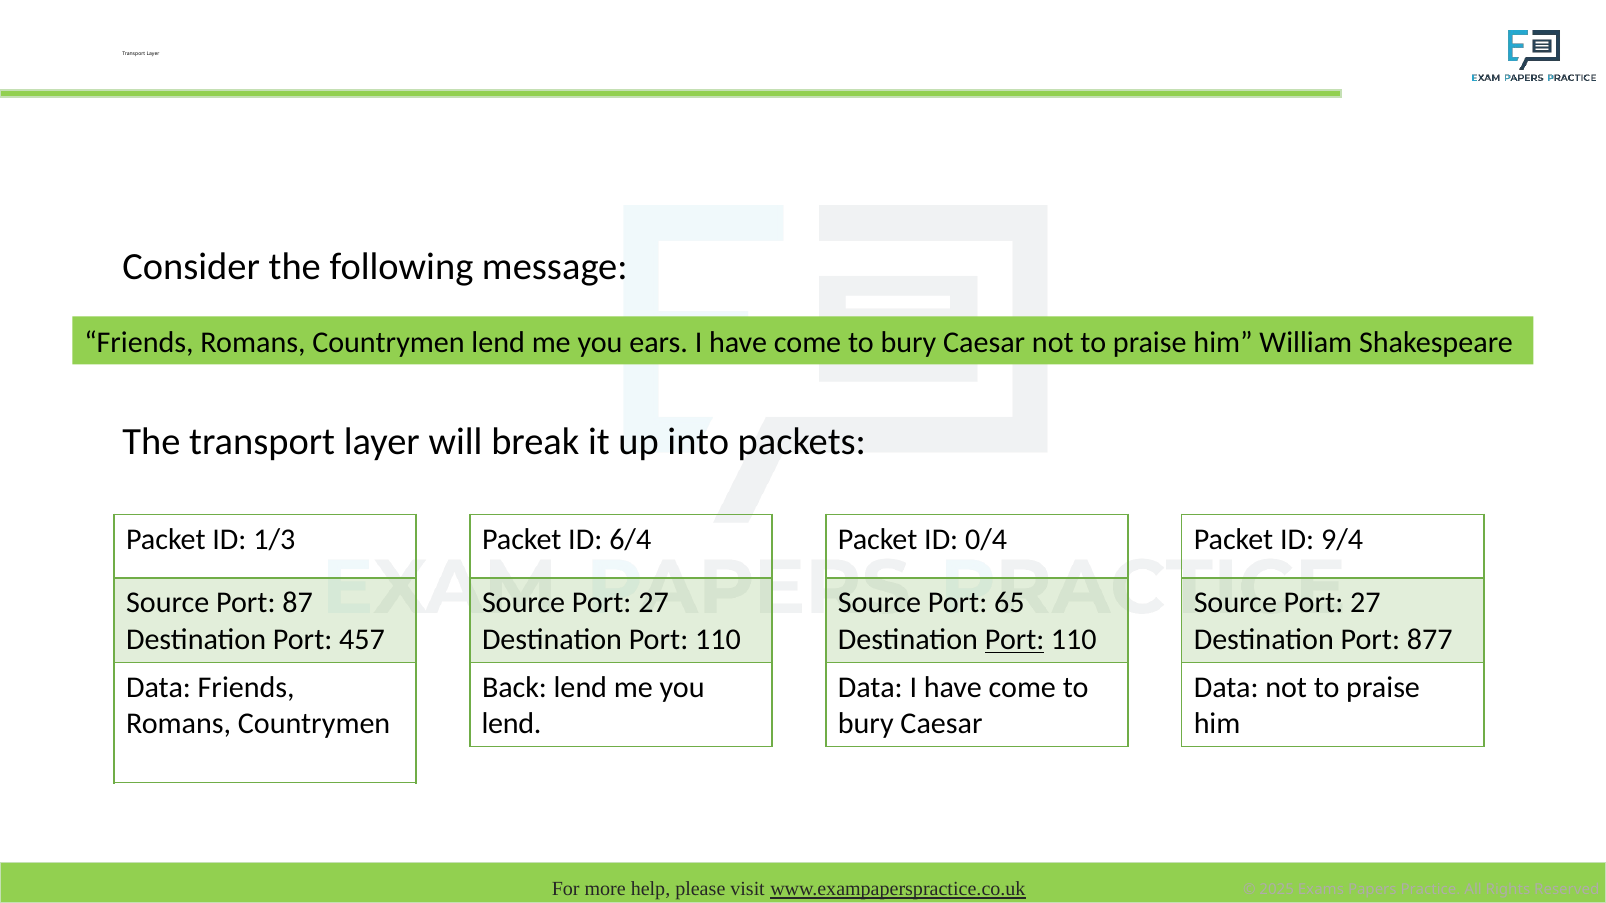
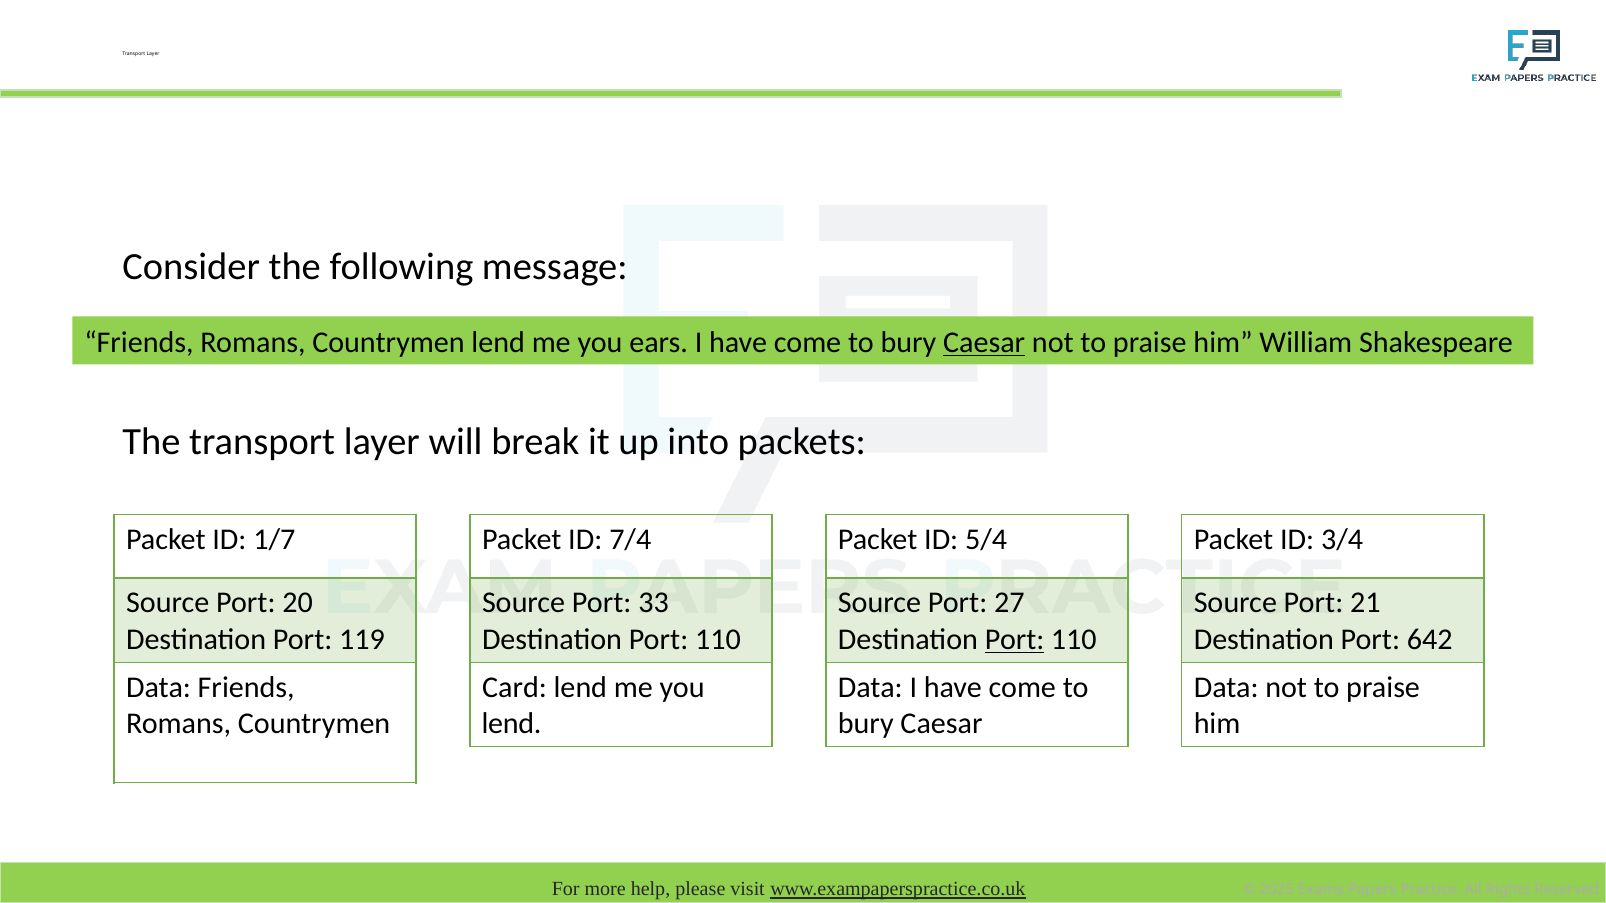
Caesar underline: none -> present (984, 343)
1/3: 1/3 -> 1/7 (274, 539)
6/4: 6/4 -> 7/4 (630, 539)
0/4: 0/4 -> 5/4 (986, 539)
9/4: 9/4 -> 3/4 (1342, 539)
87: 87 -> 20 (298, 603)
27: 27 -> 33 (654, 603)
65: 65 -> 27 (1009, 603)
27: 27 -> 21 (1365, 603)
457: 457 -> 119 (362, 640)
877: 877 -> 642 (1430, 640)
Back: Back -> Card (514, 687)
